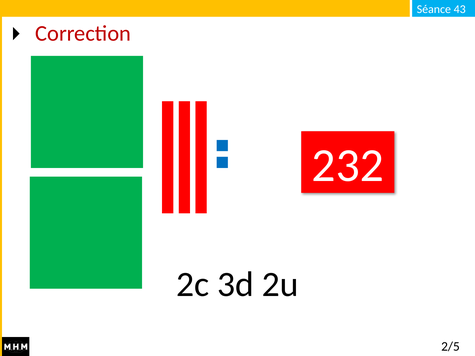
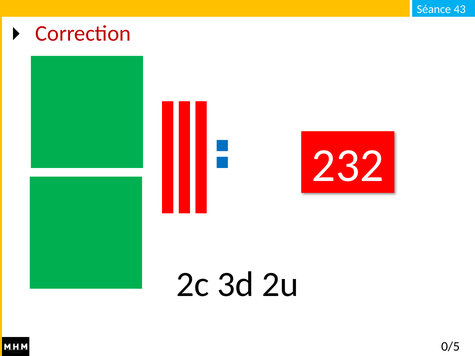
2/5: 2/5 -> 0/5 (450, 347)
